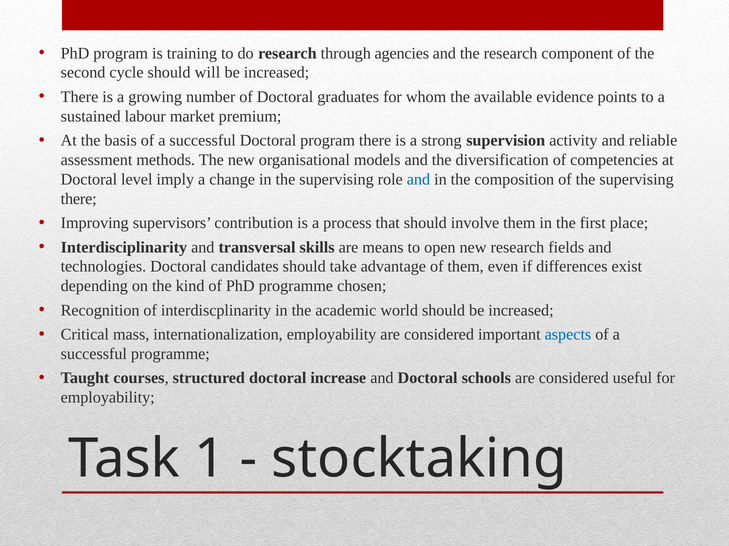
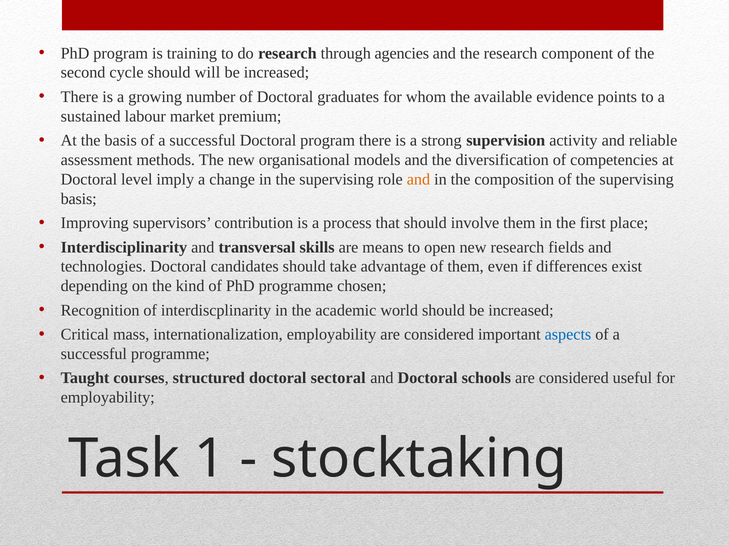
and colour: blue -> orange (418, 180)
there: there -> basis (79, 199)
increase: increase -> sectoral (338, 379)
